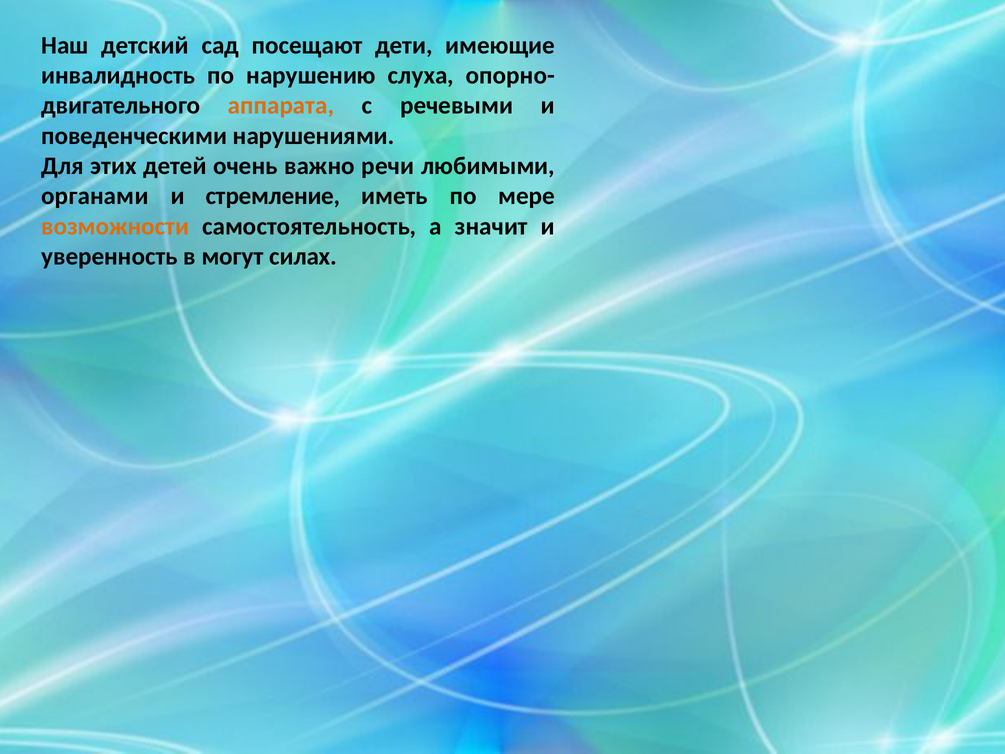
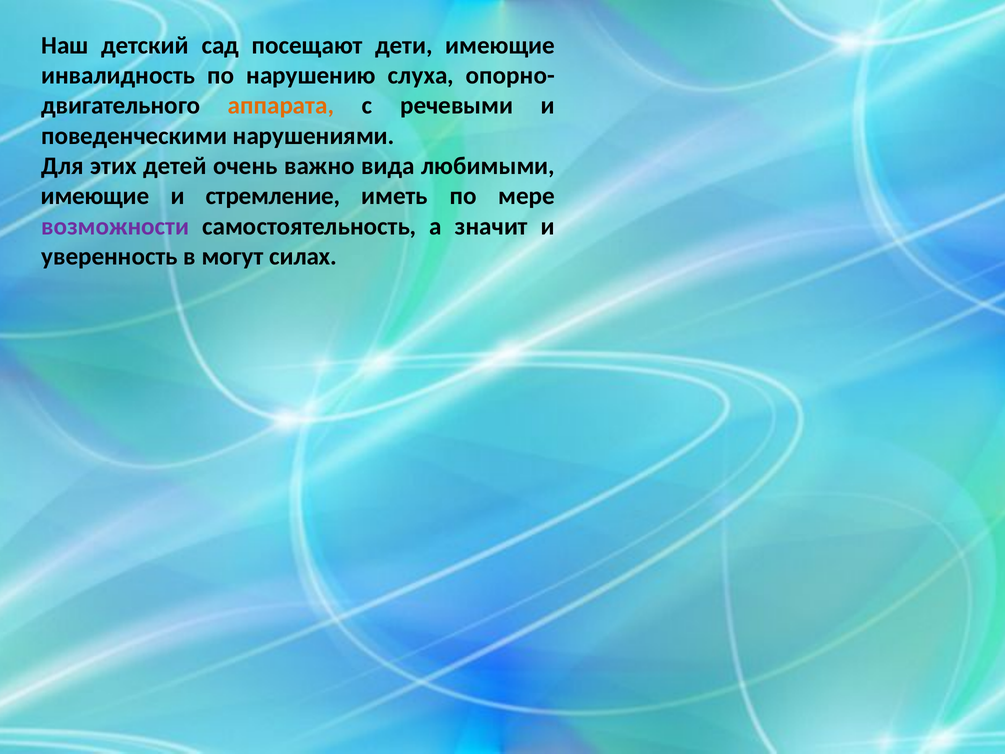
речи: речи -> вида (388, 166)
органами: органами -> имеющие (95, 196)
возможности colour: orange -> purple (115, 226)
